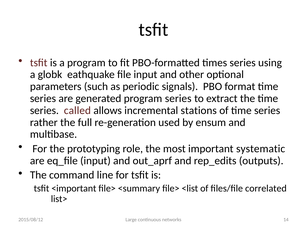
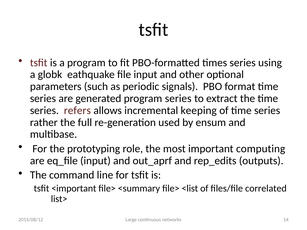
called: called -> refers (77, 111)
stations: stations -> keeping (199, 111)
systematic: systematic -> computing (261, 149)
